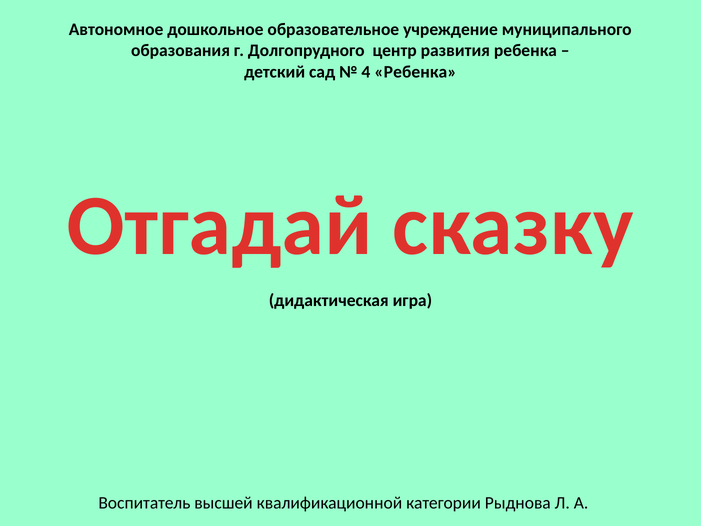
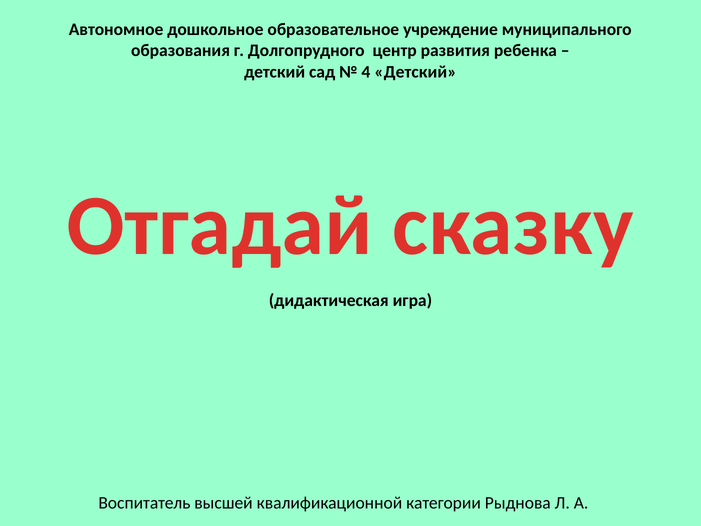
4 Ребенка: Ребенка -> Детский (415, 72)
